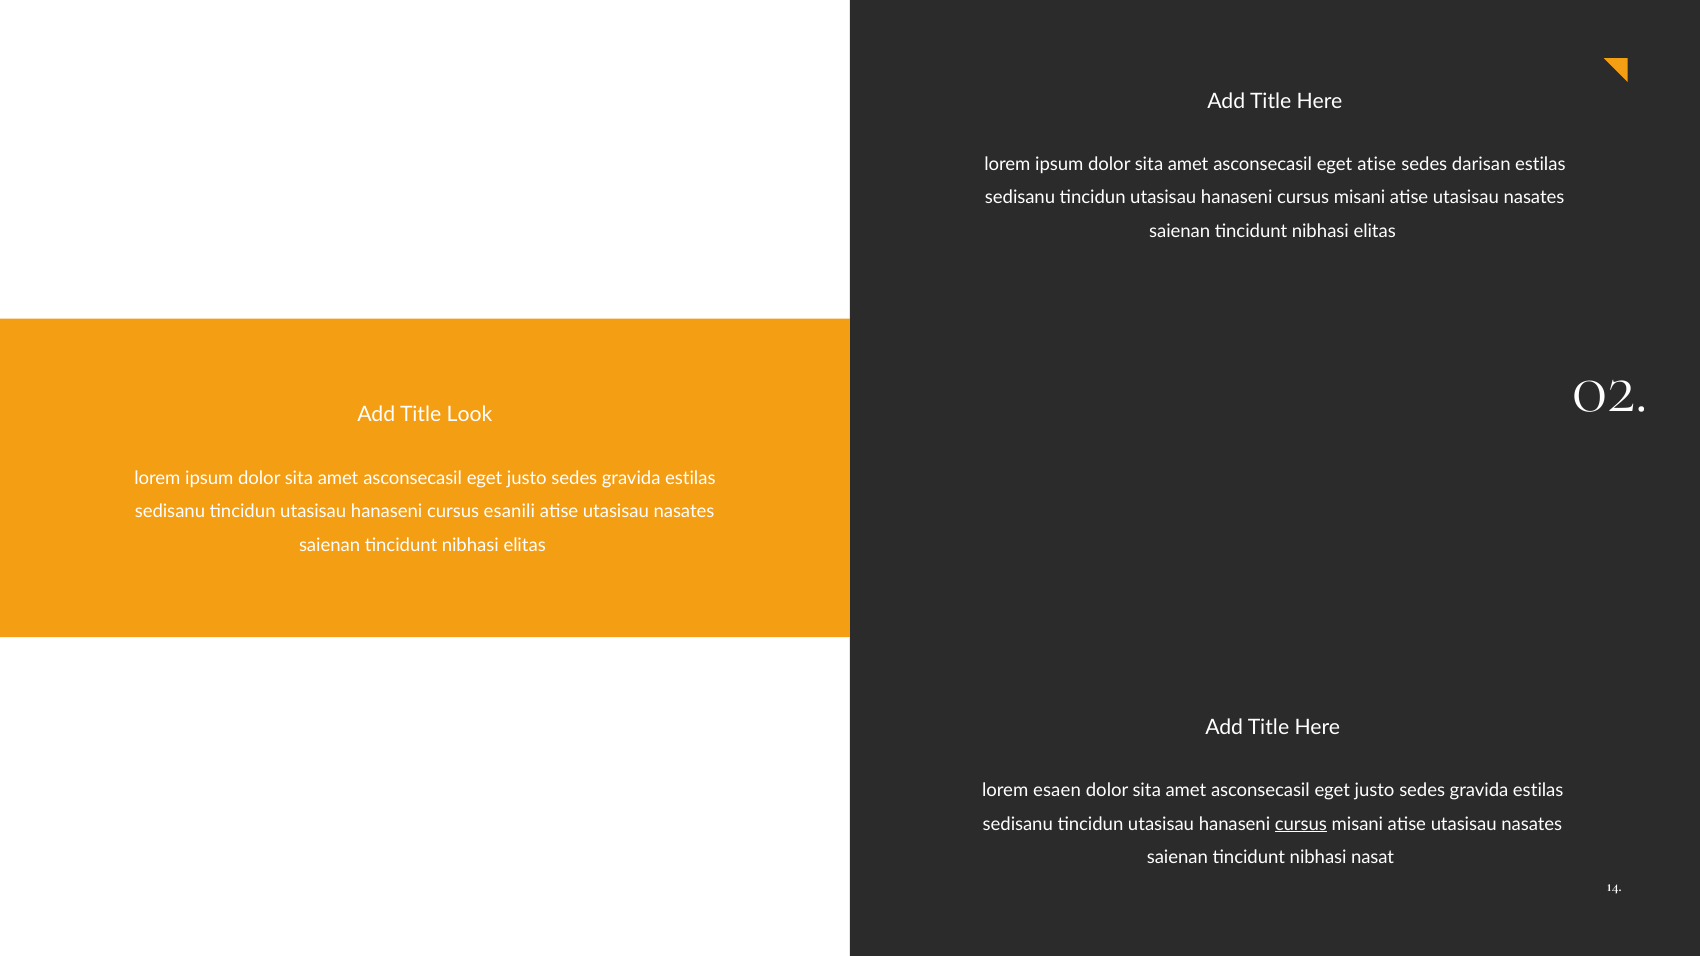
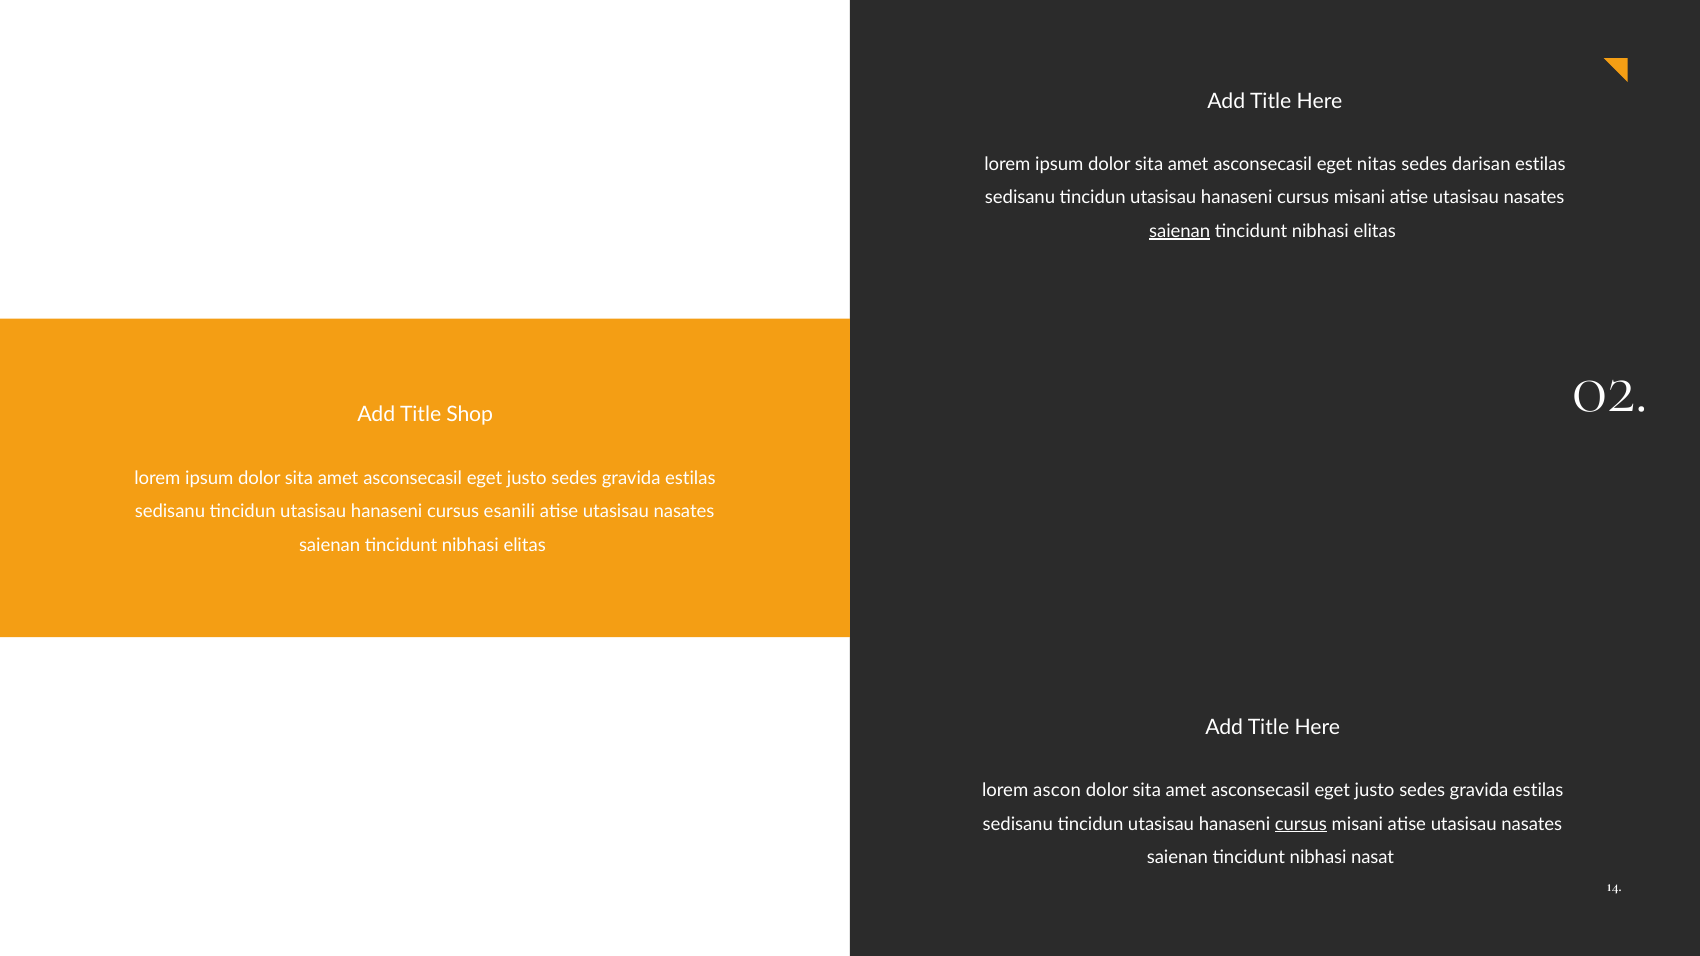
eget atise: atise -> nitas (1377, 164)
saienan underline: none -> present (1180, 231)
Look: Look -> Shop (470, 415)
esaen: esaen -> ascon (1057, 791)
